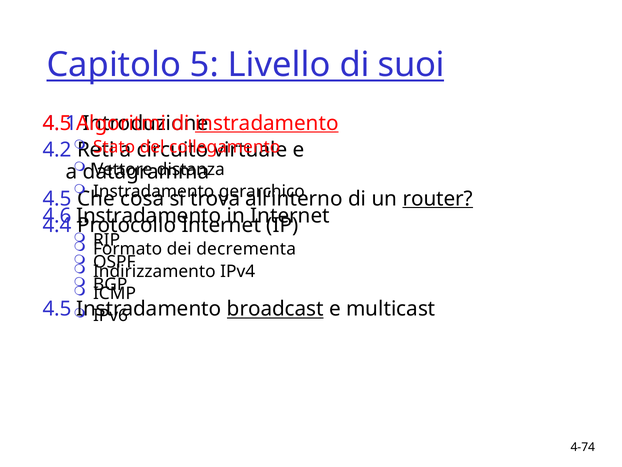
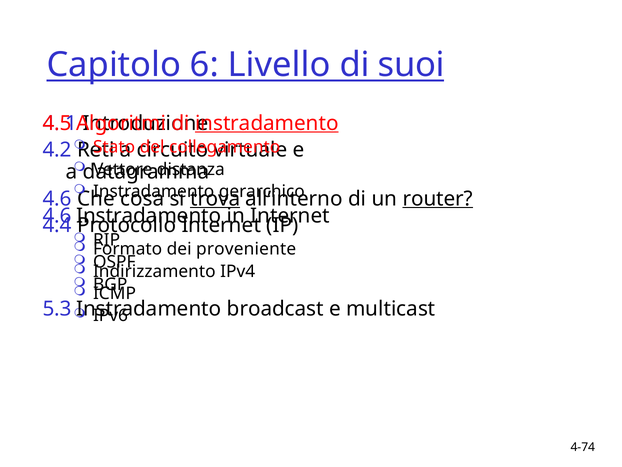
5: 5 -> 6 (204, 65)
4.5: 4.5 -> 4.6 (57, 198)
trova underline: none -> present (215, 198)
decrementa: decrementa -> proveniente (246, 249)
4.5: 4.5 -> 5.3 (57, 309)
broadcast underline: present -> none (275, 309)
